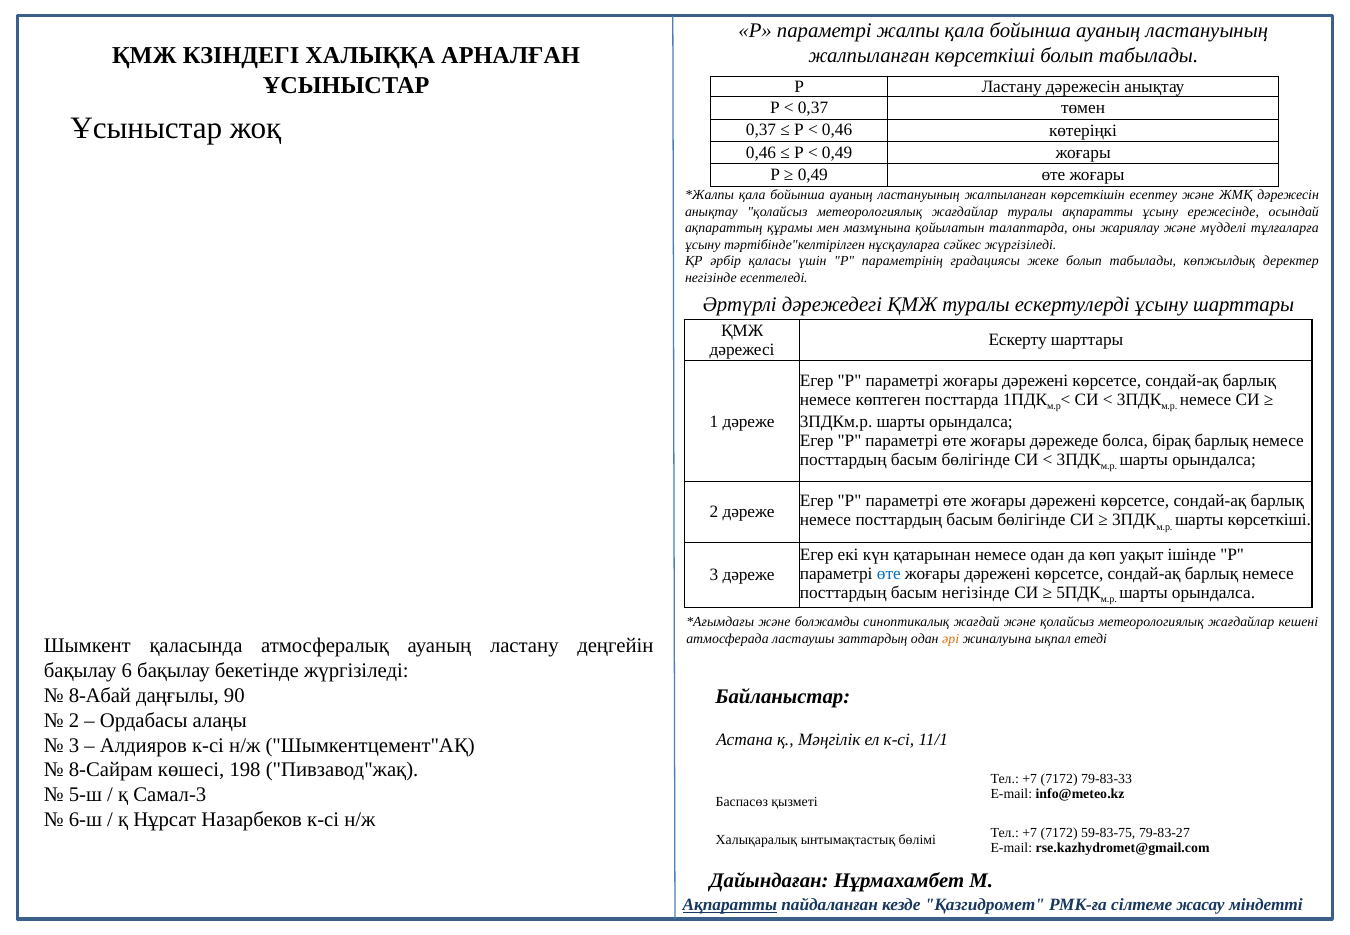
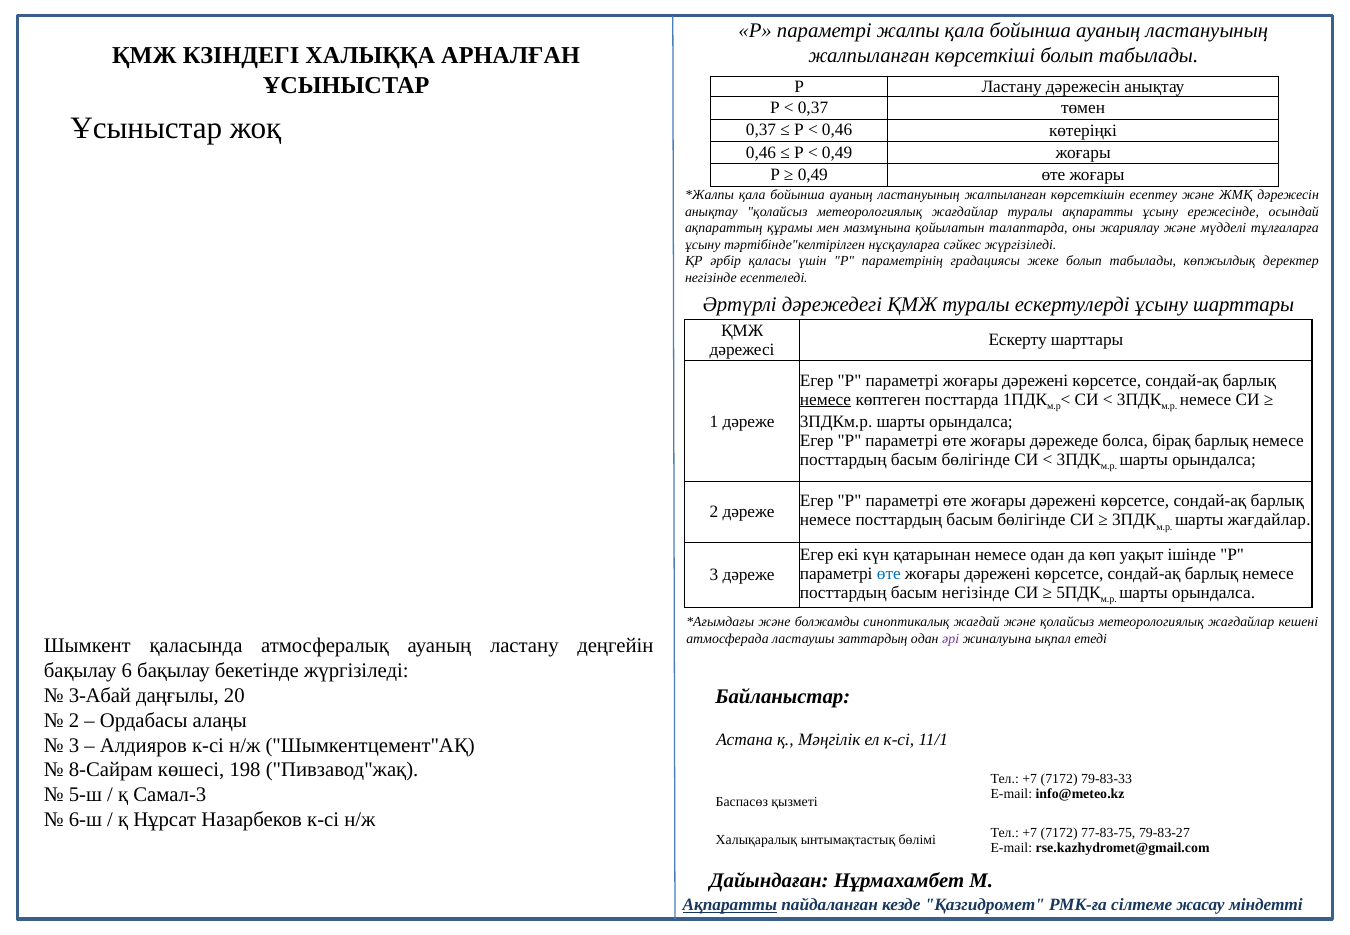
немесе underline: none -> present (825, 399)
шарты көрсеткіші: көрсеткіші -> жағдайлар (1269, 520)
әрі colour: orange -> purple (951, 638)
8-Абай: 8-Абай -> 3-Абай (100, 695)
90: 90 -> 20 (234, 695)
59-83-75: 59-83-75 -> 77-83-75 (1108, 832)
